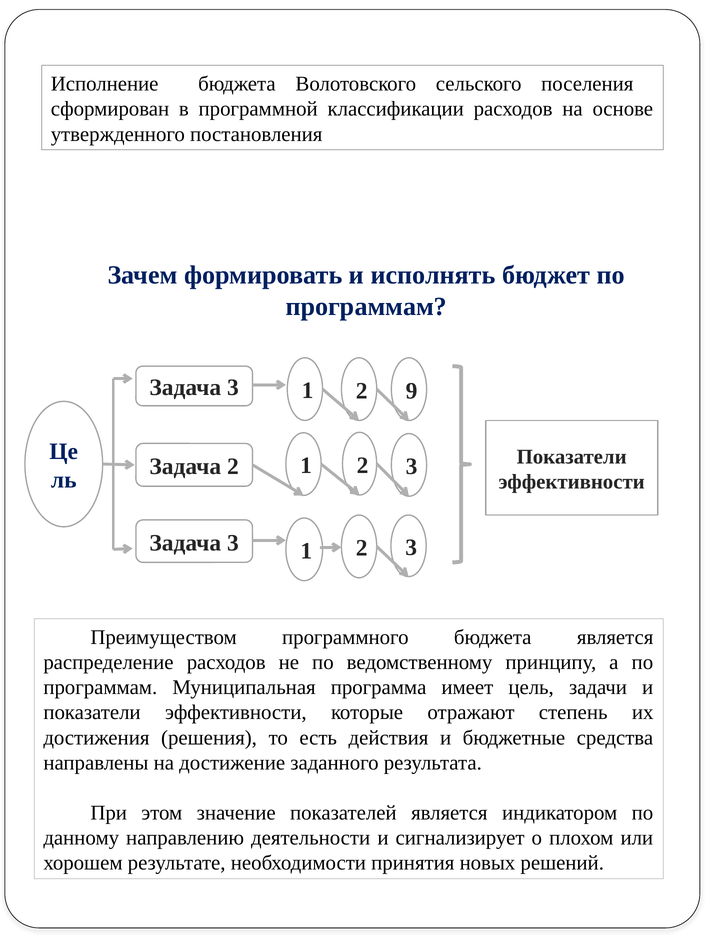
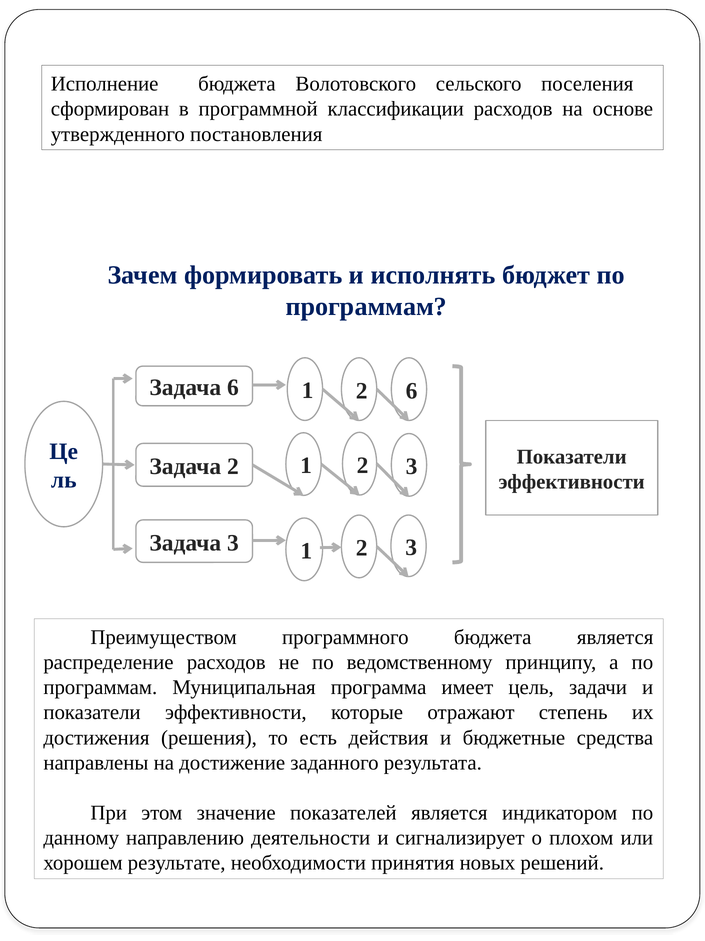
3: 3 -> 6 (233, 387)
2 9: 9 -> 6 (412, 390)
